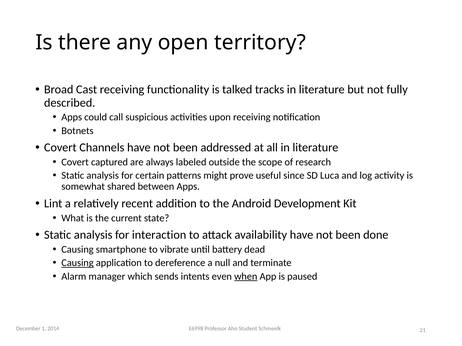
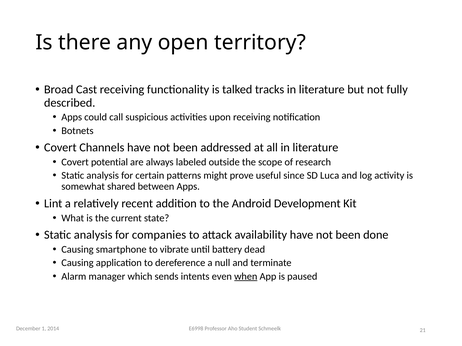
captured: captured -> potential (110, 162)
interaction: interaction -> companies (159, 235)
Causing underline: present -> none (78, 263)
